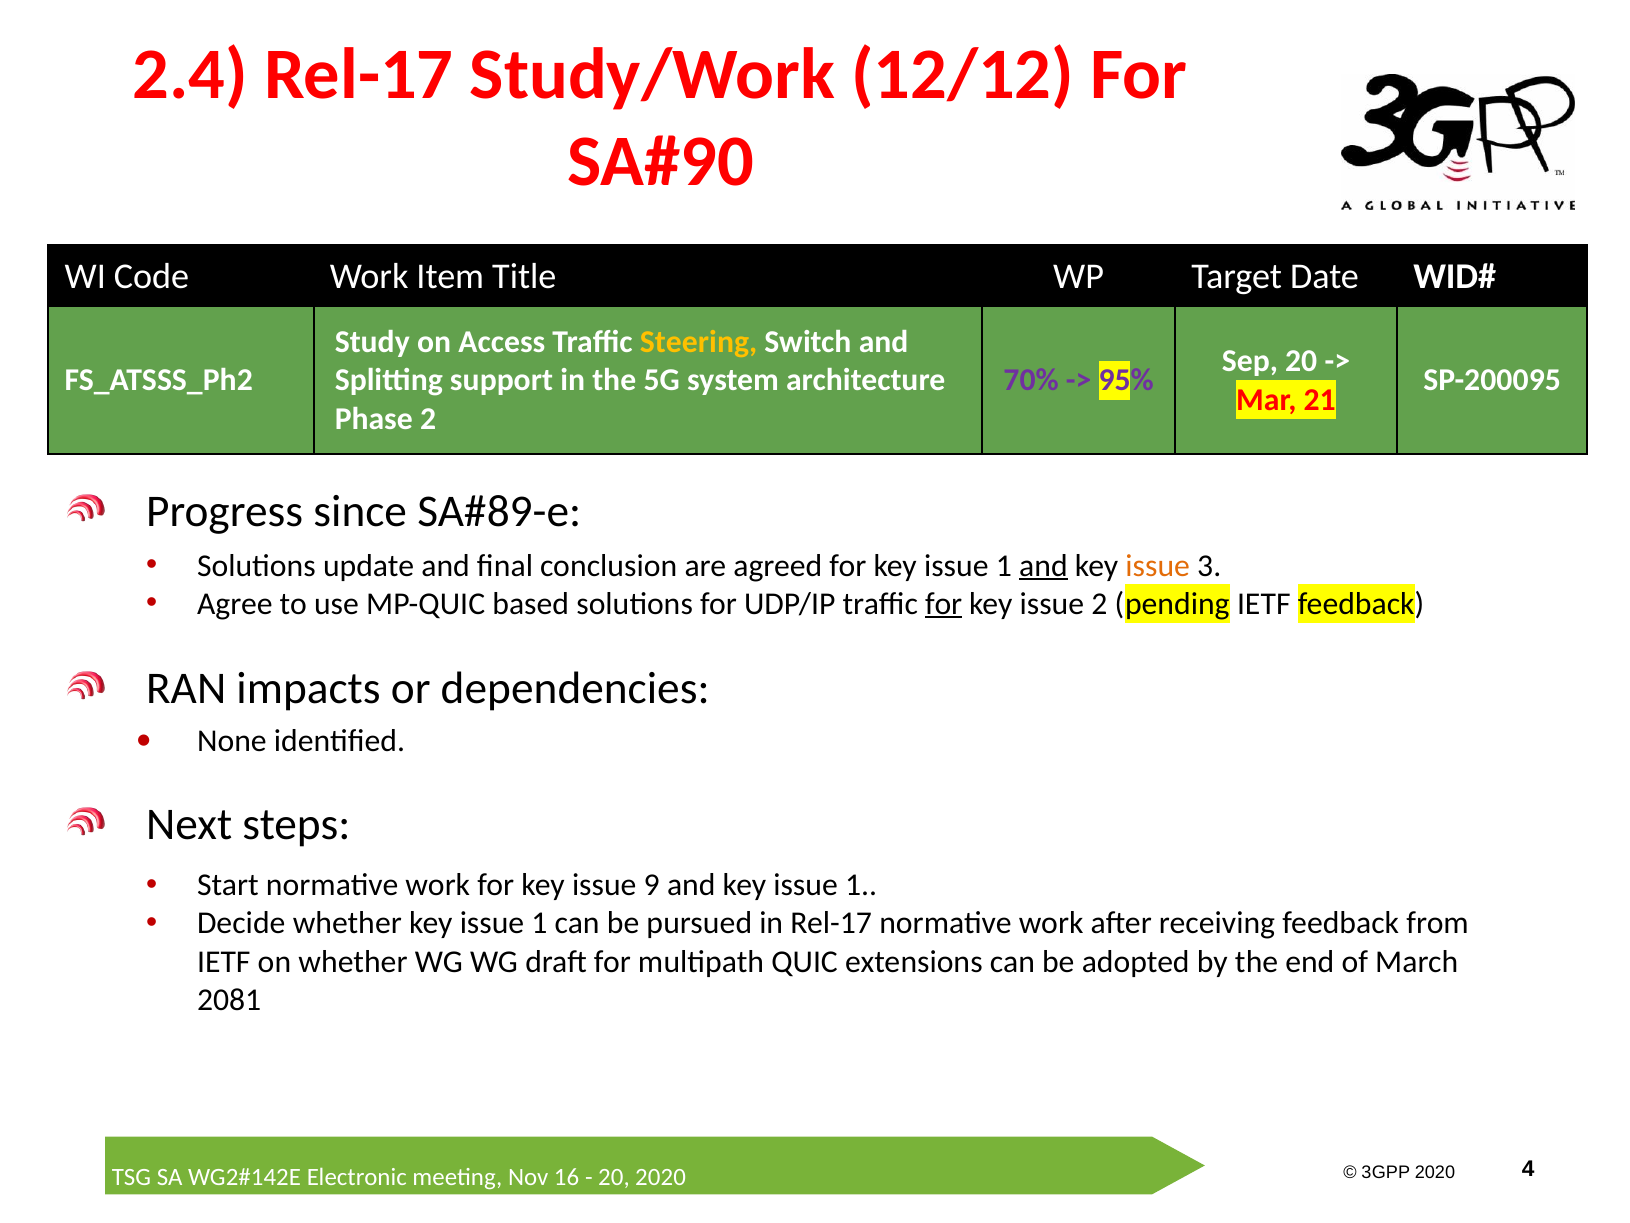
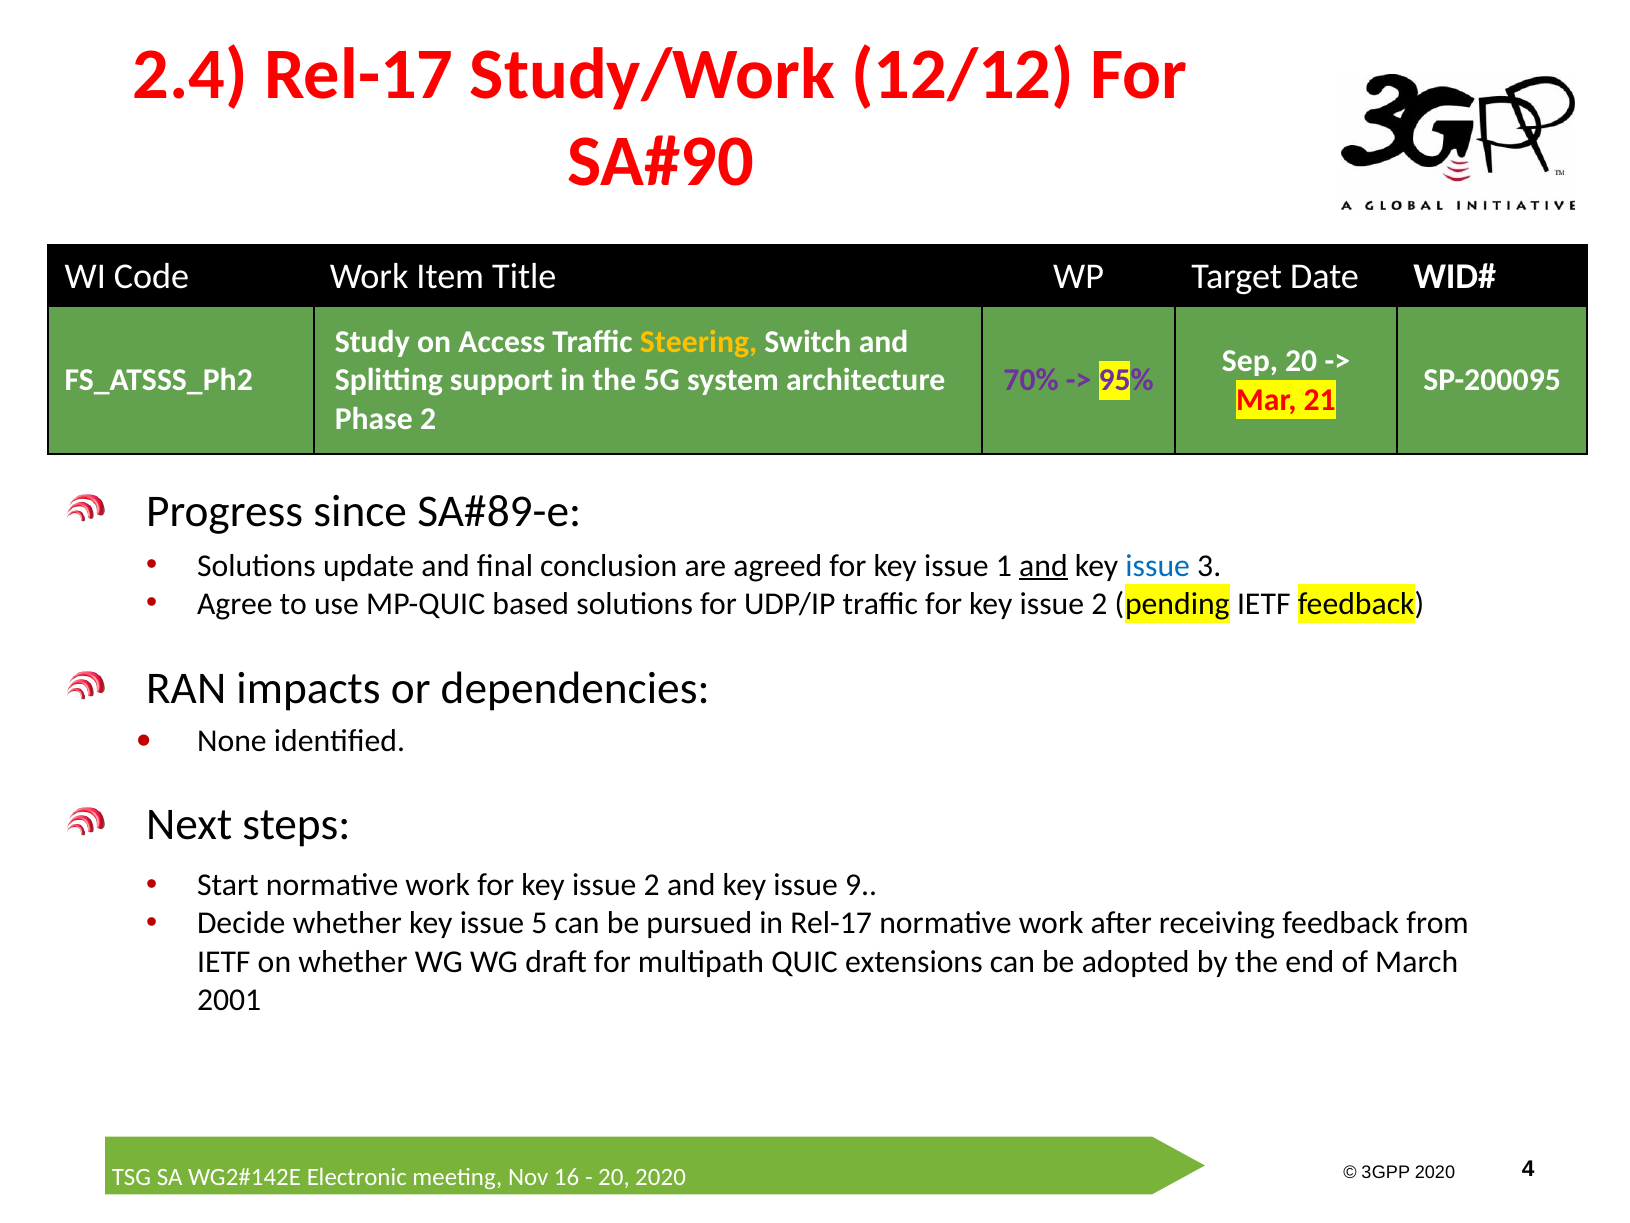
issue colour: orange -> blue (1158, 565)
for underline: present -> none (944, 603)
9: 9 -> 2 (652, 885)
and key issue 1: 1 -> 9 (861, 885)
whether key issue 1: 1 -> 5 (539, 923)
2081: 2081 -> 2001 (229, 999)
